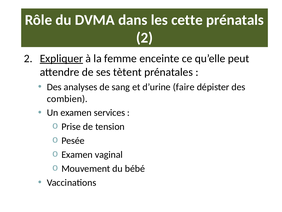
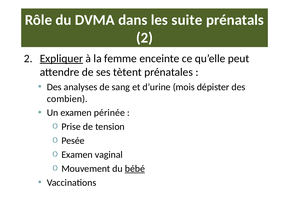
cette: cette -> suite (187, 20)
faire: faire -> mois (184, 87)
services: services -> périnée (109, 112)
bébé underline: none -> present (135, 168)
